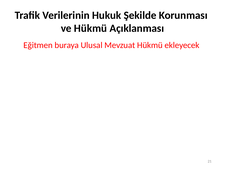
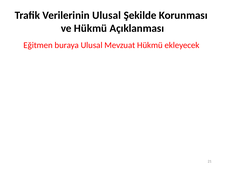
Verilerinin Hukuk: Hukuk -> Ulusal (107, 15)
